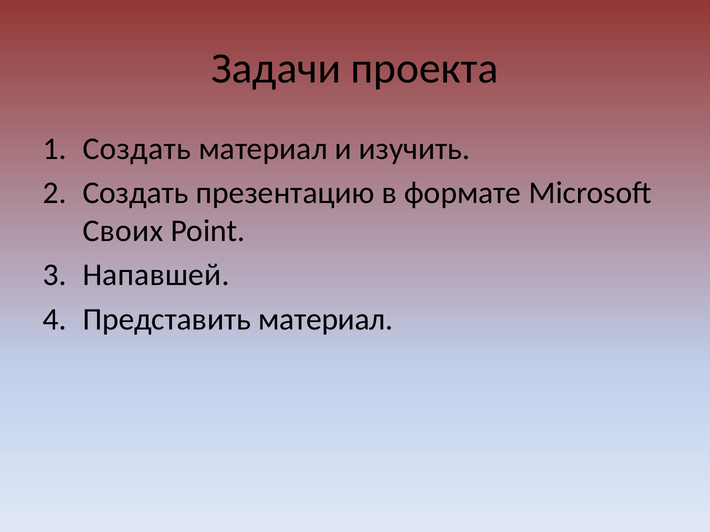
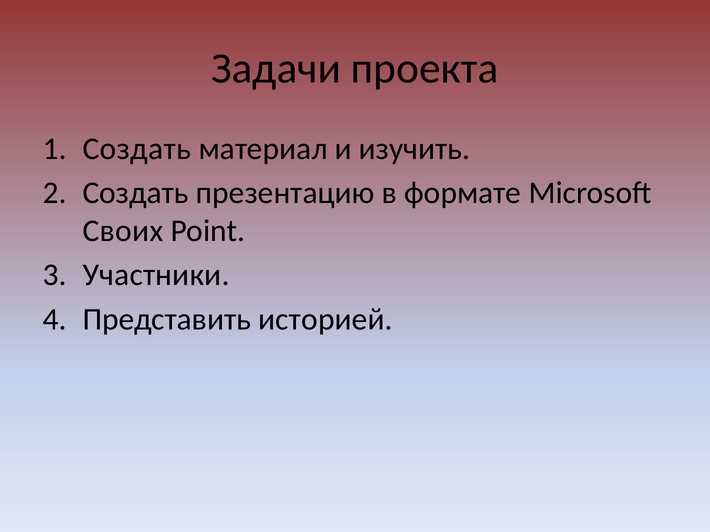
Напавшей: Напавшей -> Участники (156, 275)
Представить материал: материал -> историей (326, 319)
